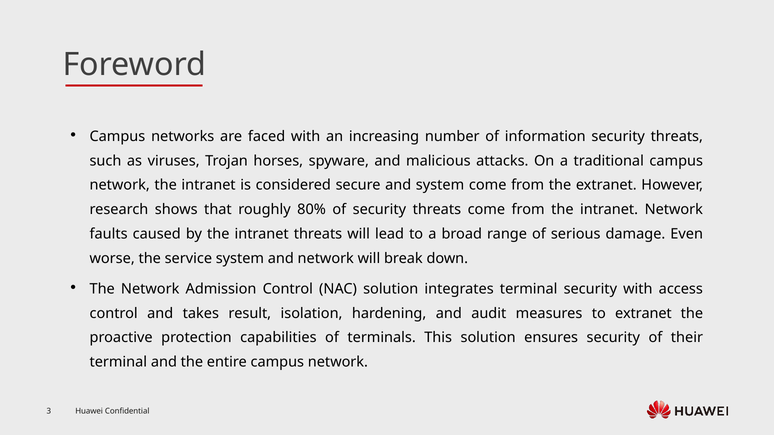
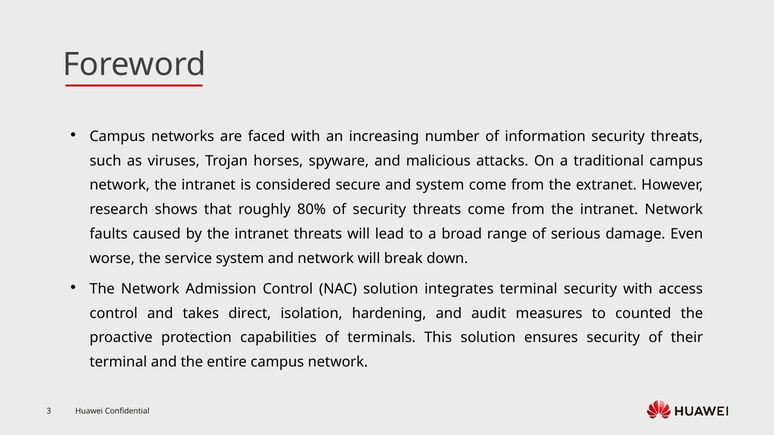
result: result -> direct (250, 314)
to extranet: extranet -> counted (643, 314)
